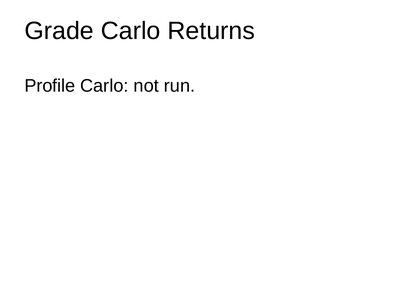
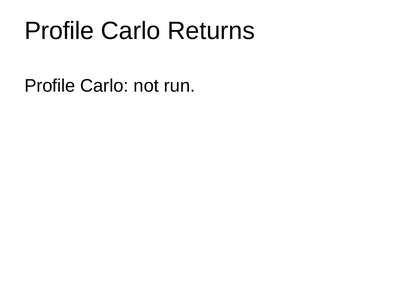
Grade: Grade -> Profile (59, 31)
